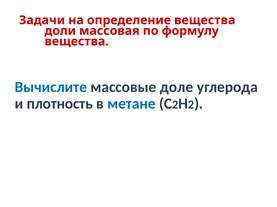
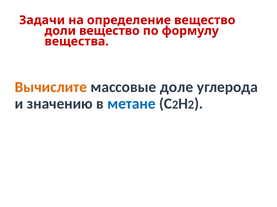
определение вещества: вещества -> вещество (205, 20)
доли массовая: массовая -> вещество (109, 31)
Вычислите colour: blue -> orange (51, 87)
плотность: плотность -> значению (60, 104)
